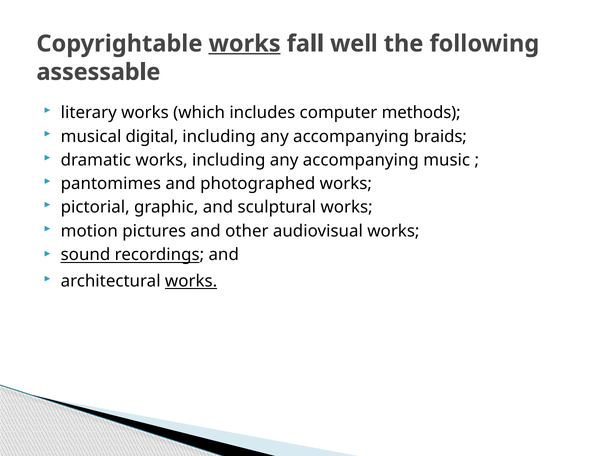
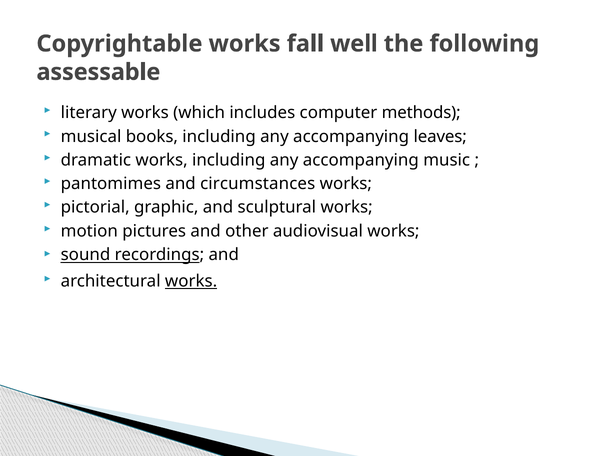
works underline: present -> none (245, 44)
digital: digital -> books (152, 136)
braids: braids -> leaves (440, 136)
photographed: photographed -> circumstances (258, 184)
